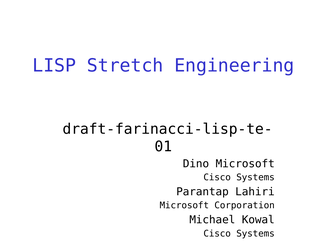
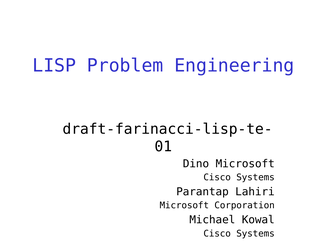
Stretch: Stretch -> Problem (125, 65)
